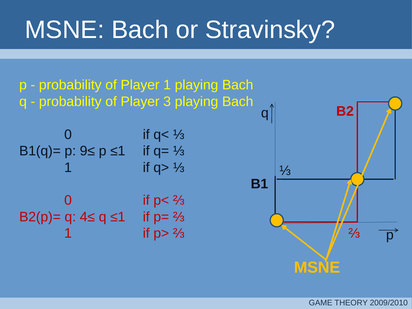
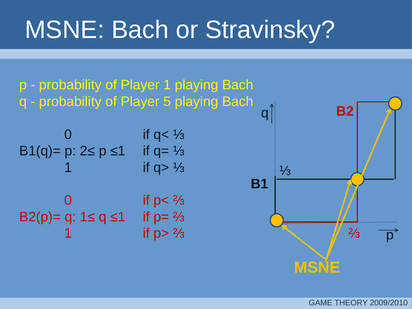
3: 3 -> 5 (167, 102)
9≤: 9≤ -> 2≤ (87, 151)
4≤: 4≤ -> 1≤ (87, 217)
